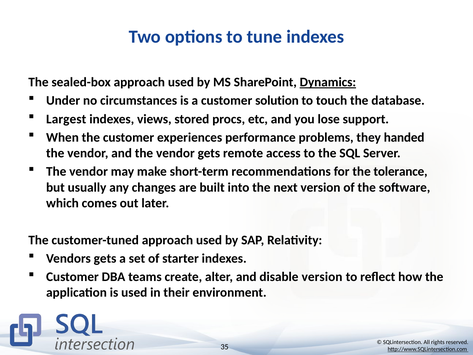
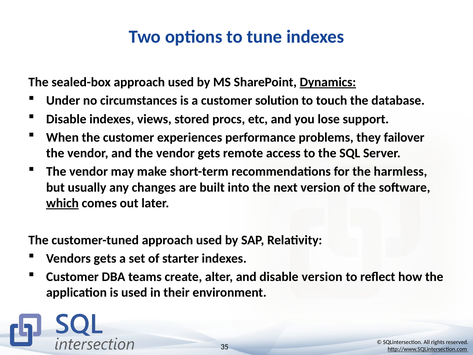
Largest: Largest -> Disable (66, 119)
handed: handed -> failover (404, 137)
tolerance: tolerance -> harmless (400, 171)
which underline: none -> present (62, 203)
